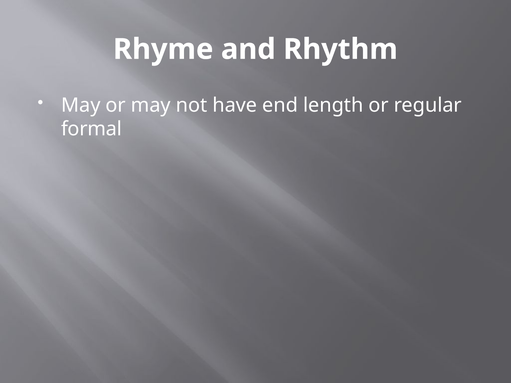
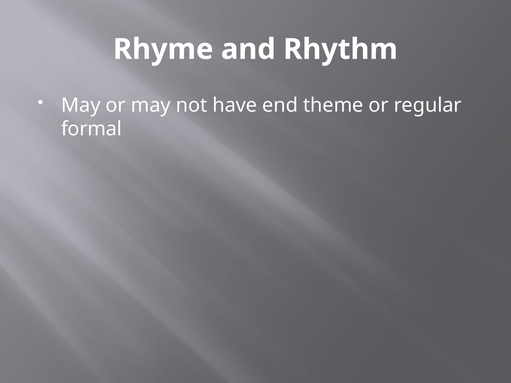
length: length -> theme (333, 105)
